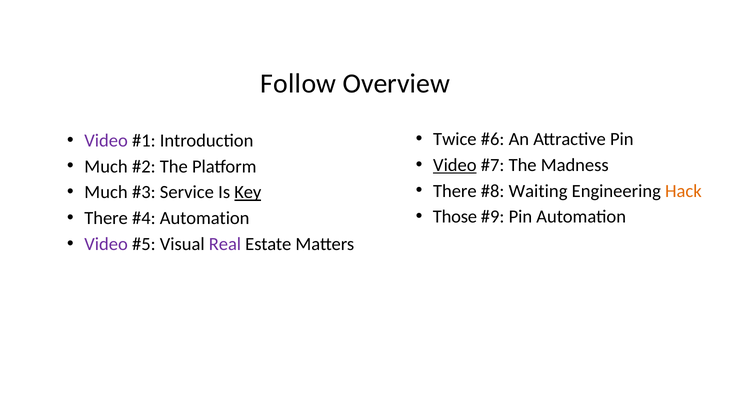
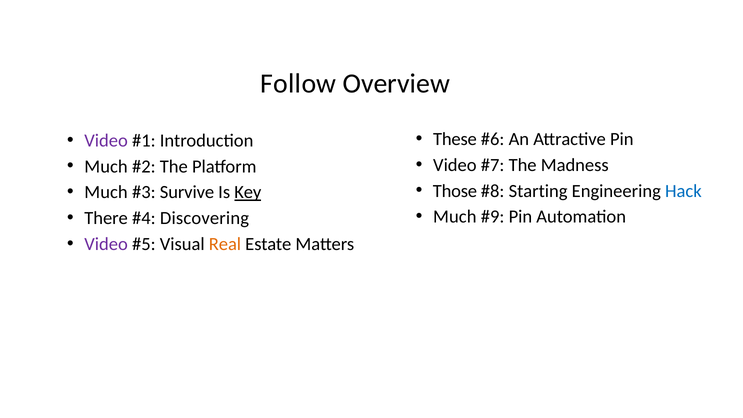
Twice: Twice -> These (455, 139)
Video underline: present -> none (455, 165)
There: There -> Those (455, 191)
Waiting: Waiting -> Starting (538, 191)
Hack colour: orange -> blue (683, 191)
Service: Service -> Survive (187, 193)
Those: Those -> Much (455, 217)
Automation: Automation -> Discovering (205, 219)
Real colour: purple -> orange (225, 245)
